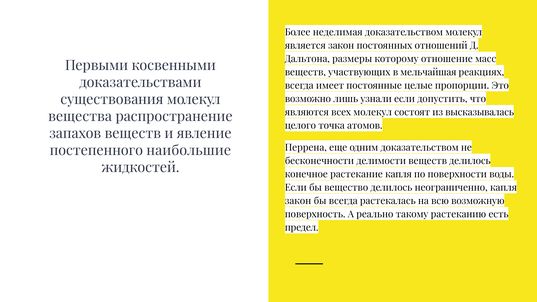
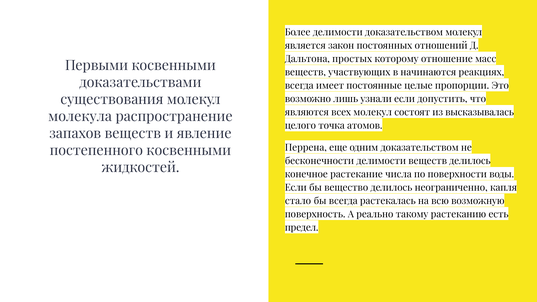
Более неделимая: неделимая -> делимости (338, 32)
размеры: размеры -> простых (352, 59)
мельчайшая: мельчайшая -> начинаются (428, 72)
вещества: вещества -> молекула (80, 116)
постепенного наибольшие: наибольшие -> косвенными (189, 150)
растекание капля: капля -> числа (398, 174)
закон: закон -> стало (298, 201)
